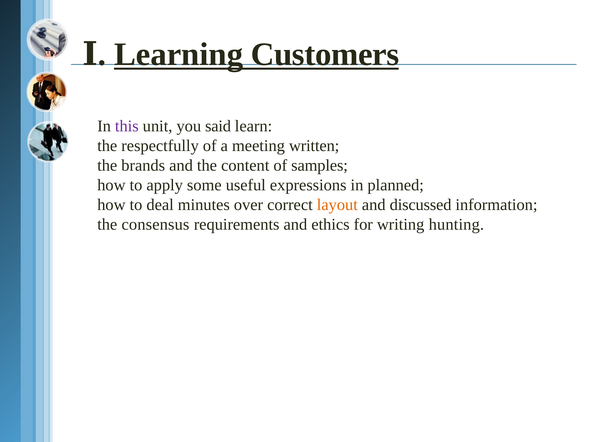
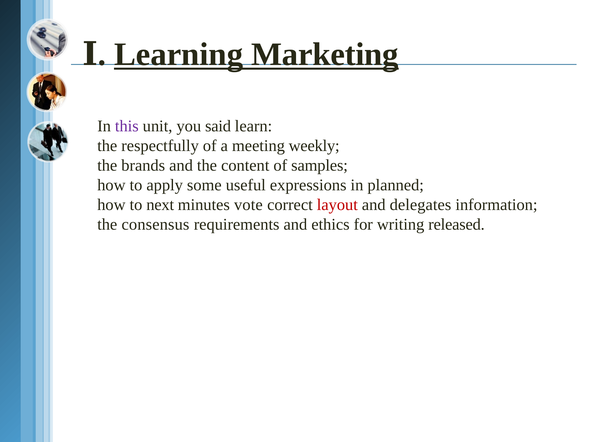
Customers: Customers -> Marketing (325, 54)
written: written -> weekly (314, 146)
deal: deal -> next (160, 205)
over: over -> vote (248, 205)
layout colour: orange -> red (337, 205)
discussed: discussed -> delegates (420, 205)
hunting: hunting -> released (457, 225)
